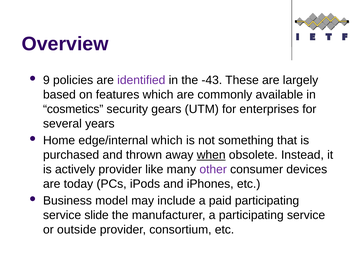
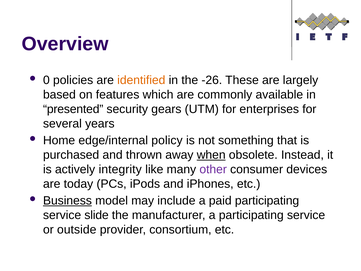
9: 9 -> 0 (46, 80)
identified colour: purple -> orange (141, 80)
-43: -43 -> -26 (212, 80)
cosmetics: cosmetics -> presented (73, 109)
edge/internal which: which -> policy (167, 140)
actively provider: provider -> integrity (120, 169)
Business underline: none -> present (67, 201)
